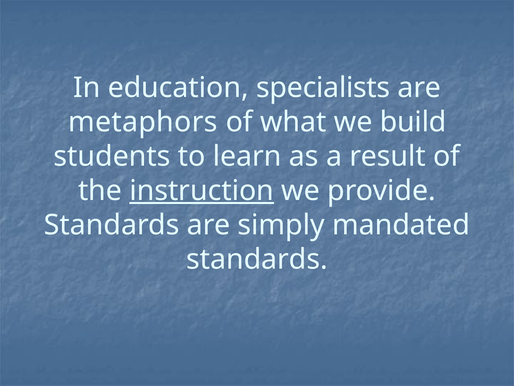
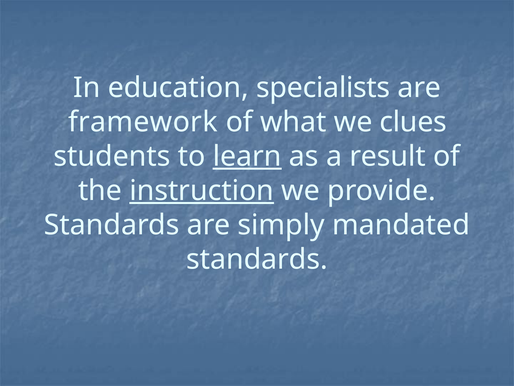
metaphors: metaphors -> framework (143, 122)
build: build -> clues (413, 122)
learn underline: none -> present (247, 156)
